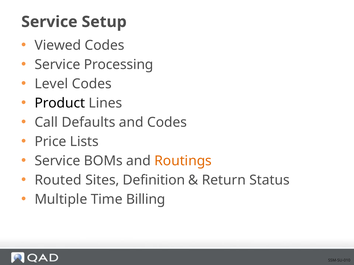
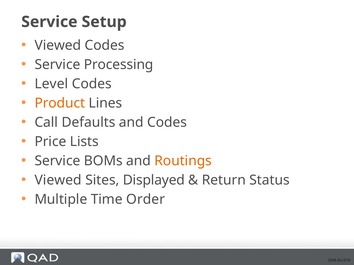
Product colour: black -> orange (60, 103)
Routed: Routed -> Viewed (58, 181)
Definition: Definition -> Displayed (154, 181)
Billing: Billing -> Order (146, 200)
